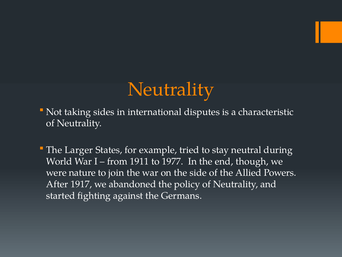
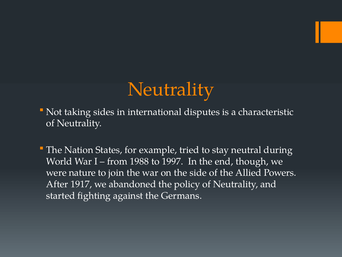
Larger: Larger -> Nation (79, 150)
1911: 1911 -> 1988 (139, 161)
1977: 1977 -> 1997 (173, 161)
